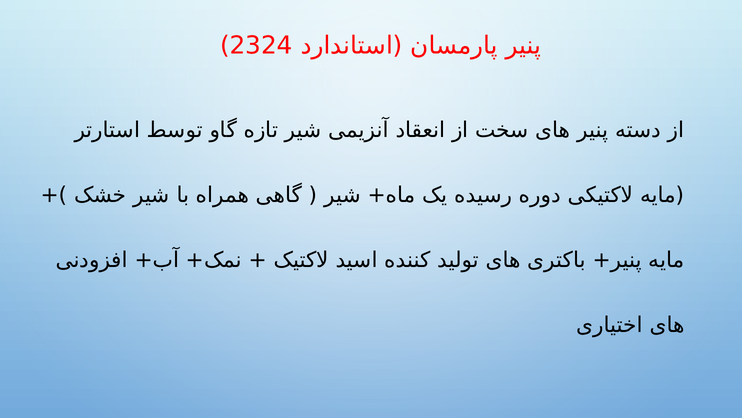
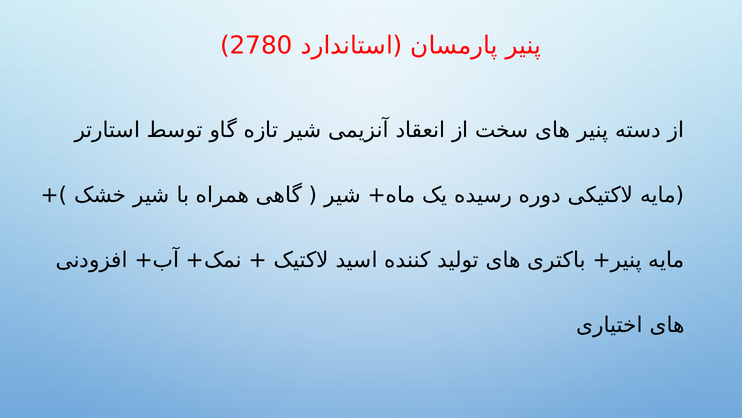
2324: 2324 -> 2780 (261, 45)
